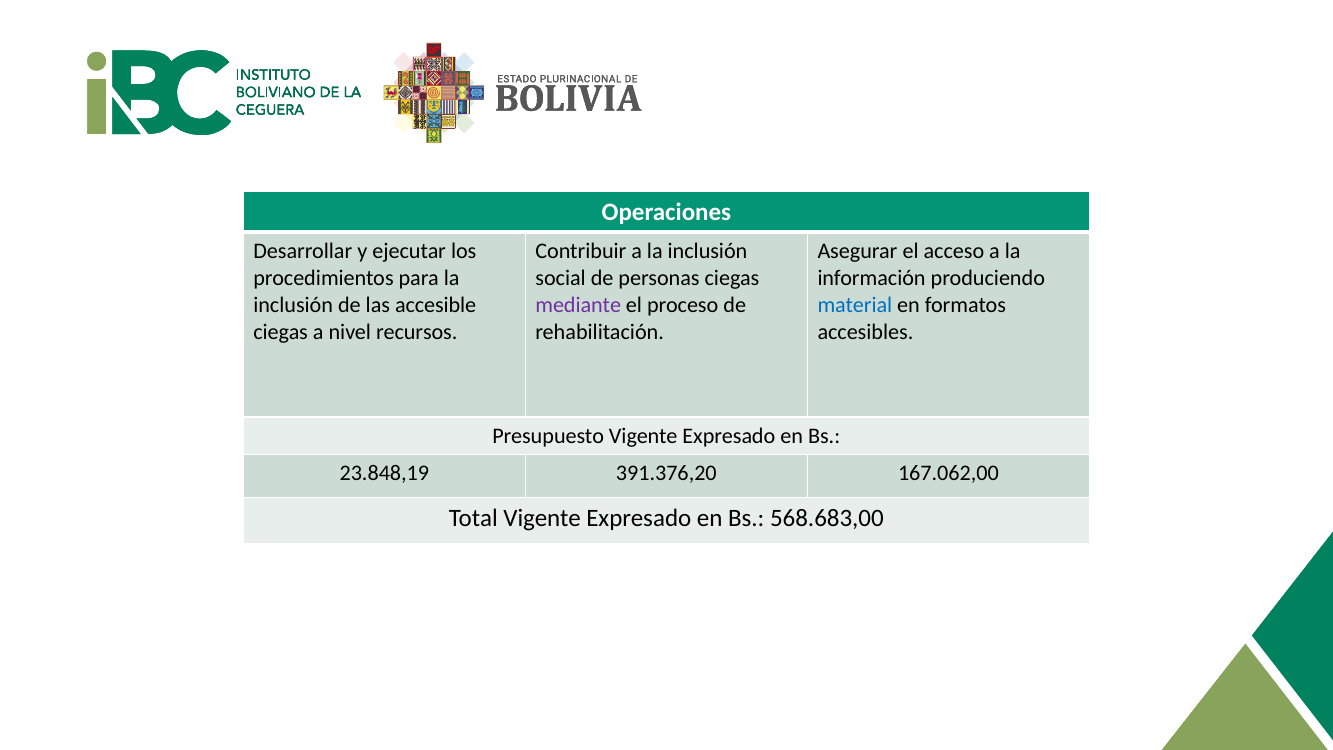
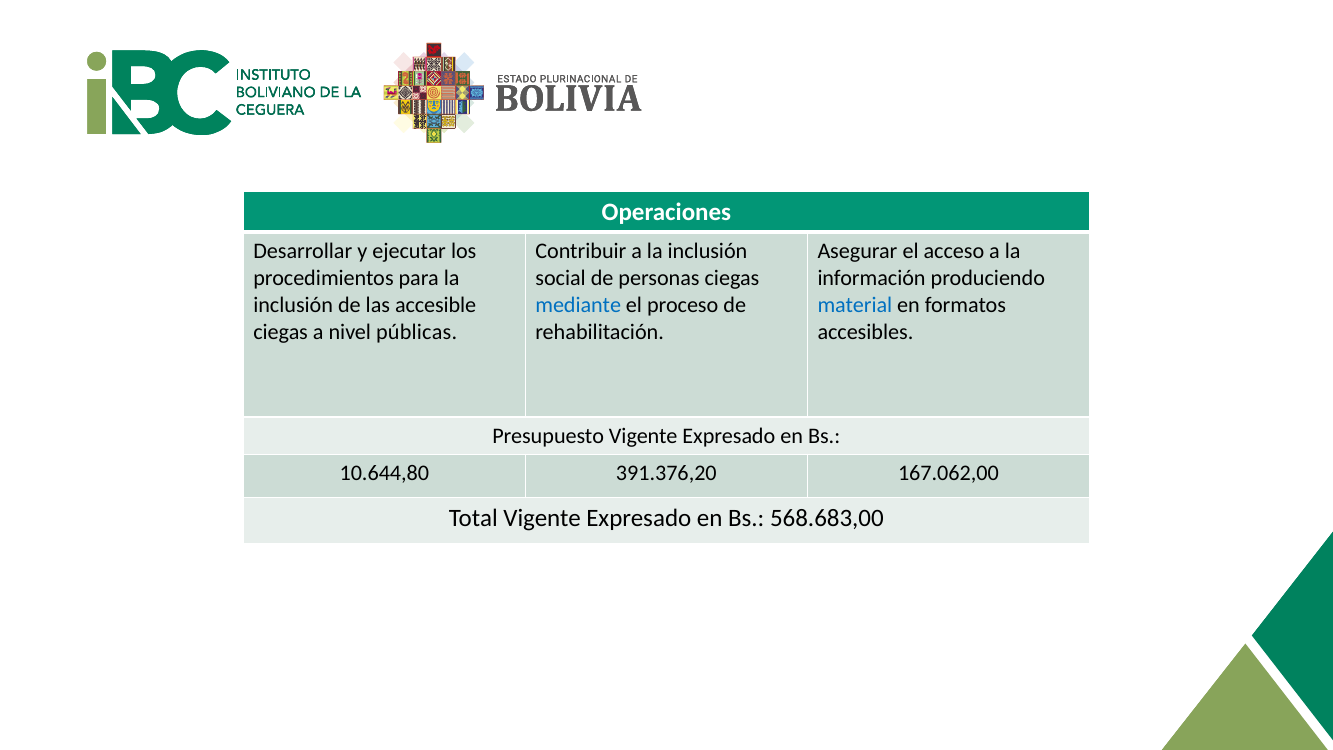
mediante colour: purple -> blue (578, 305)
recursos: recursos -> públicas (417, 332)
23.848,19: 23.848,19 -> 10.644,80 (384, 473)
